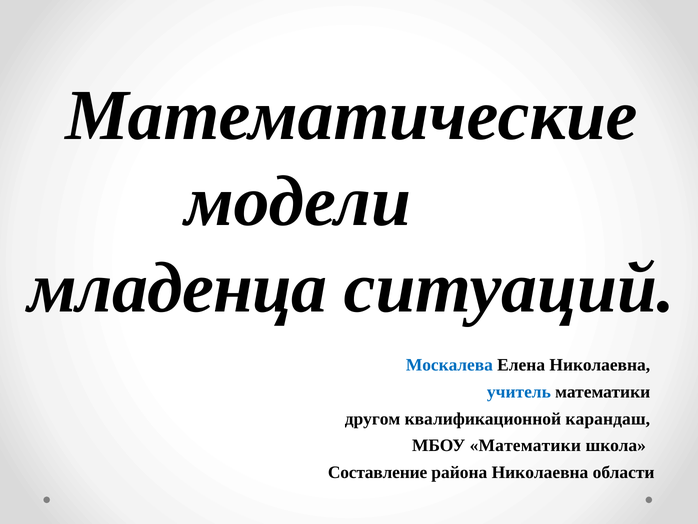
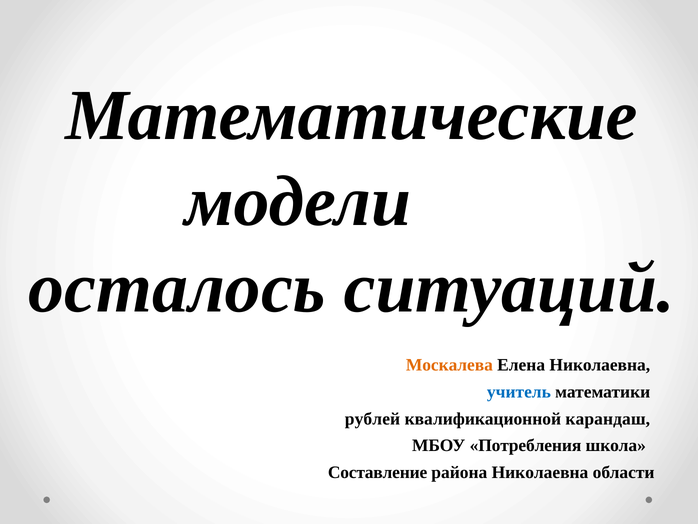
младенца: младенца -> осталось (177, 288)
Москалева colour: blue -> orange (449, 365)
другом: другом -> рублей (372, 418)
МБОУ Математики: Математики -> Потребления (525, 445)
